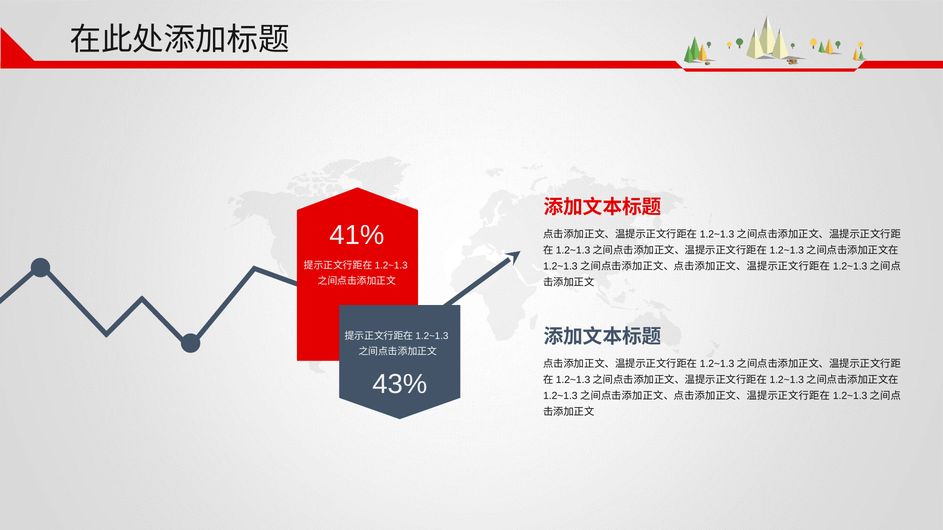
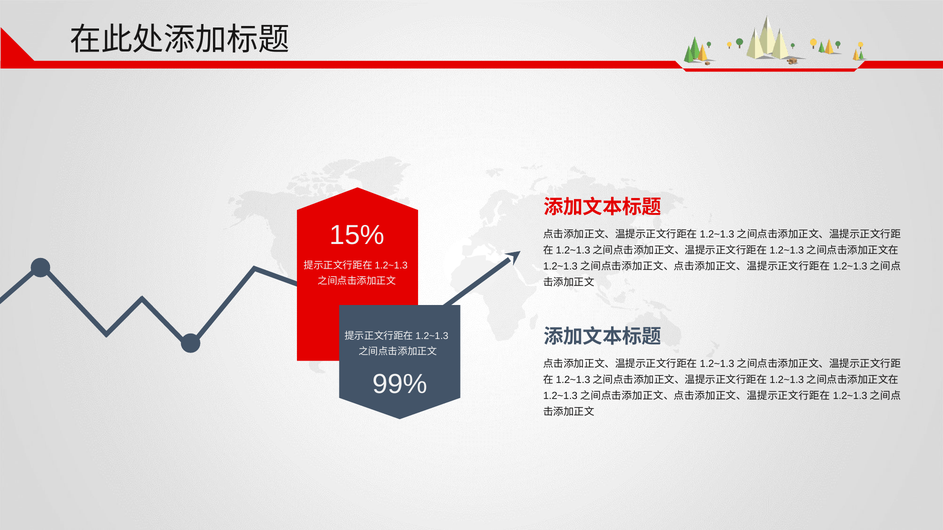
41%: 41% -> 15% (357, 235)
43%: 43% -> 99% (400, 384)
